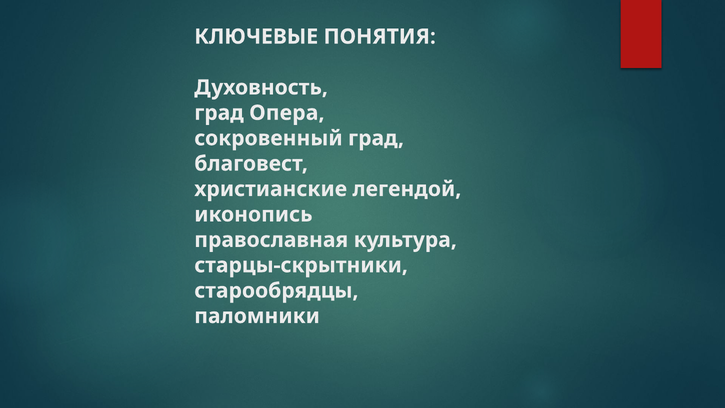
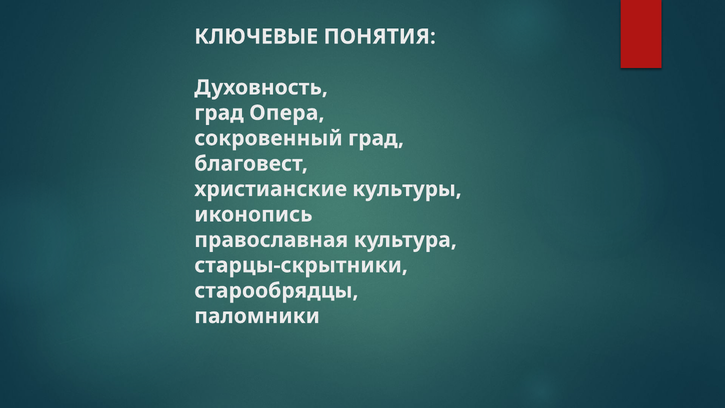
легендой: легендой -> культуры (407, 189)
